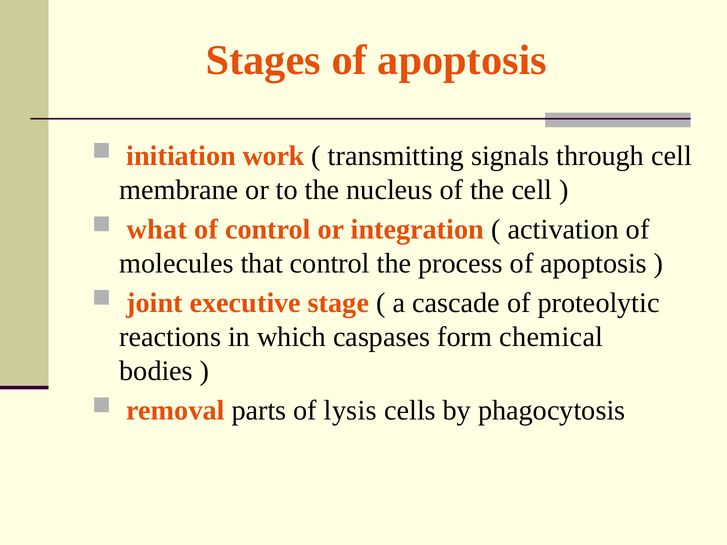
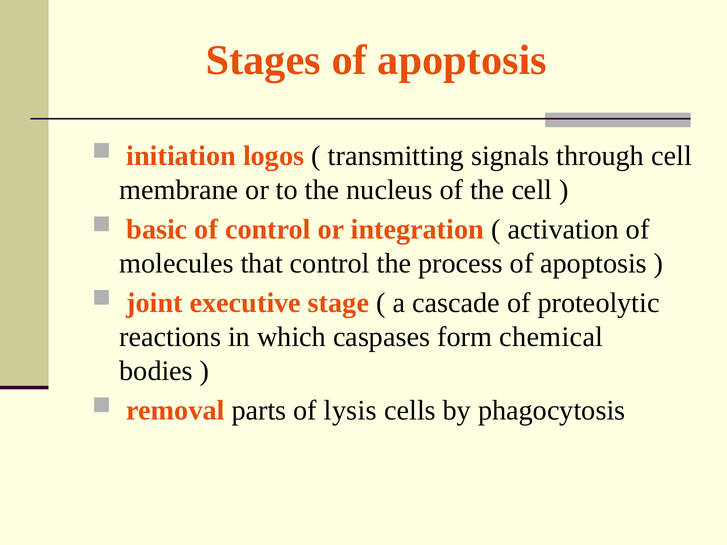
work: work -> logos (274, 156)
what: what -> basic (157, 229)
